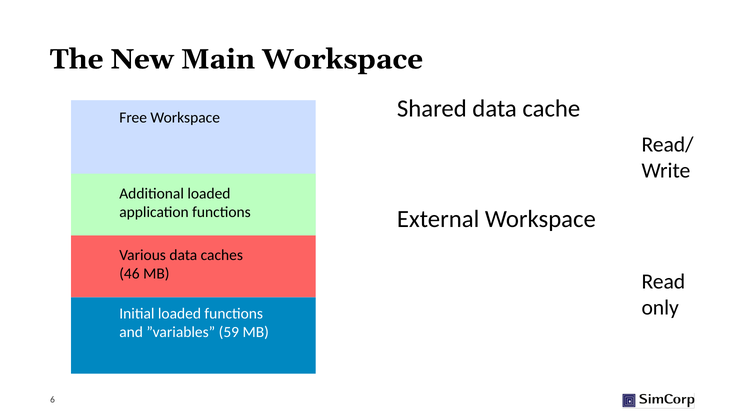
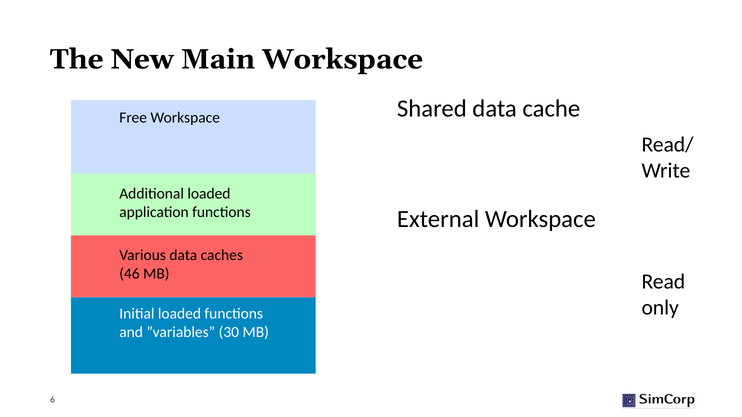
59: 59 -> 30 (229, 332)
